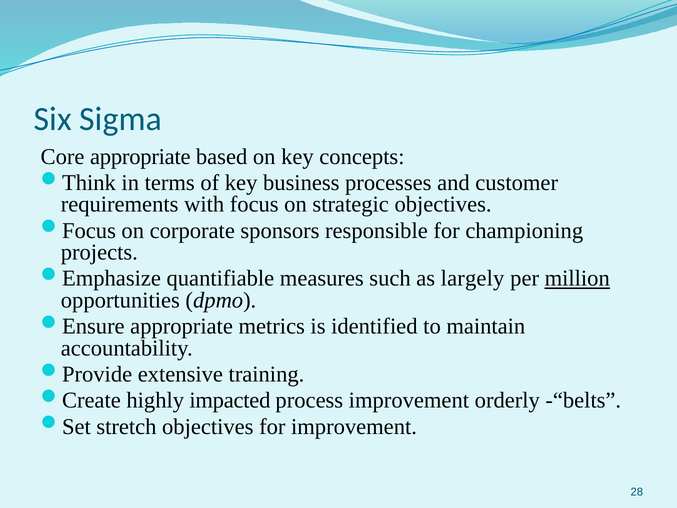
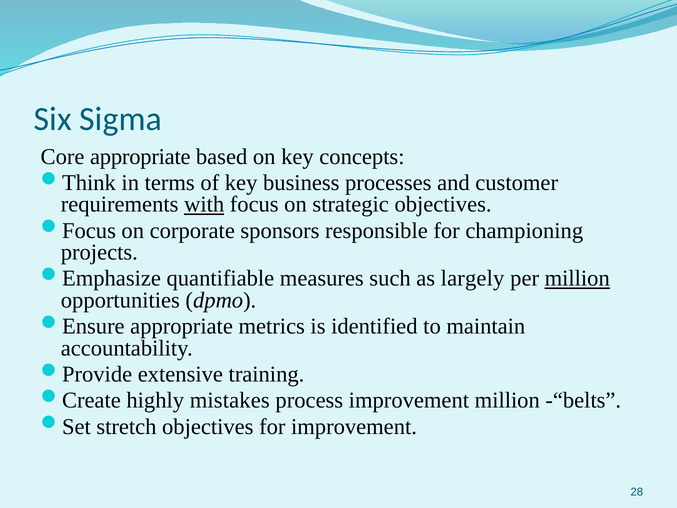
with underline: none -> present (204, 204)
impacted: impacted -> mistakes (230, 400)
improvement orderly: orderly -> million (507, 400)
